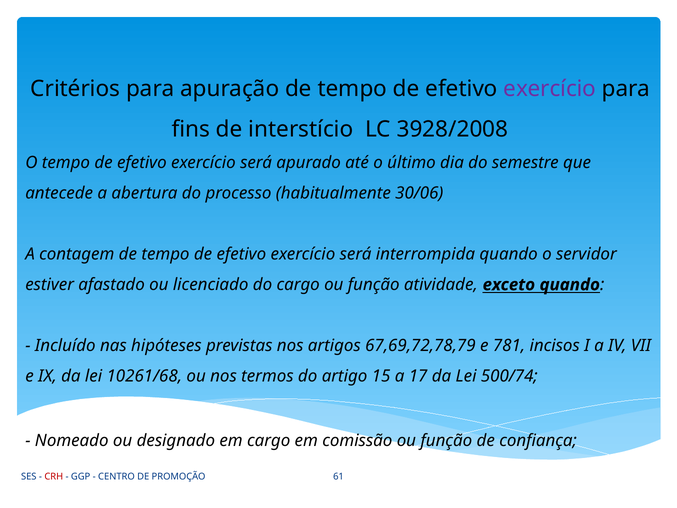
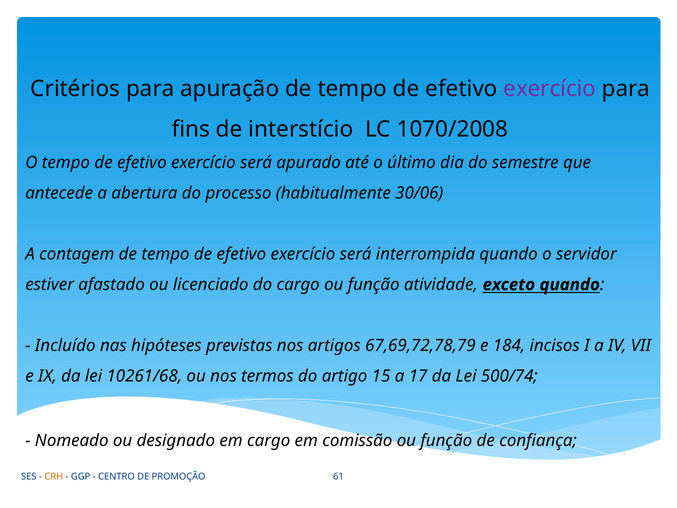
3928/2008: 3928/2008 -> 1070/2008 (452, 129)
781: 781 -> 184 (509, 345)
CRH colour: red -> orange (54, 476)
